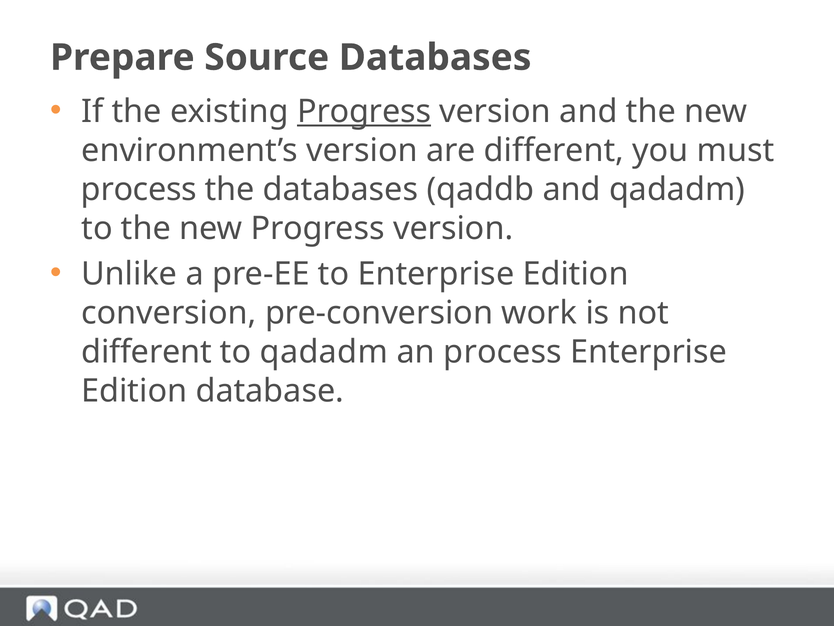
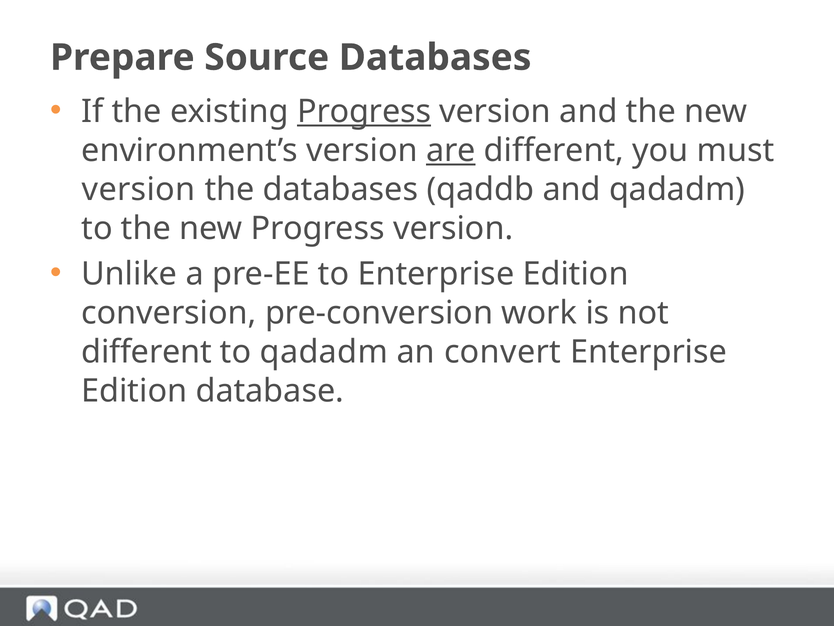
are underline: none -> present (451, 150)
process: process -> version (139, 189)
an process: process -> convert (503, 352)
